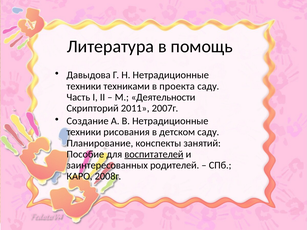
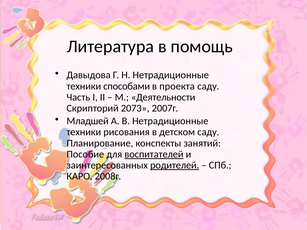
техниками: техниками -> способами (127, 86)
2011: 2011 -> 2073 (135, 108)
Создание: Создание -> Младшей (88, 121)
родителей underline: none -> present (175, 165)
